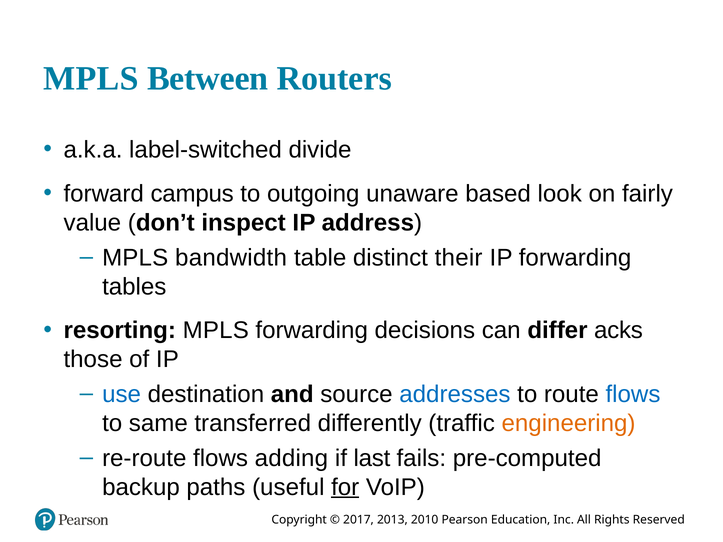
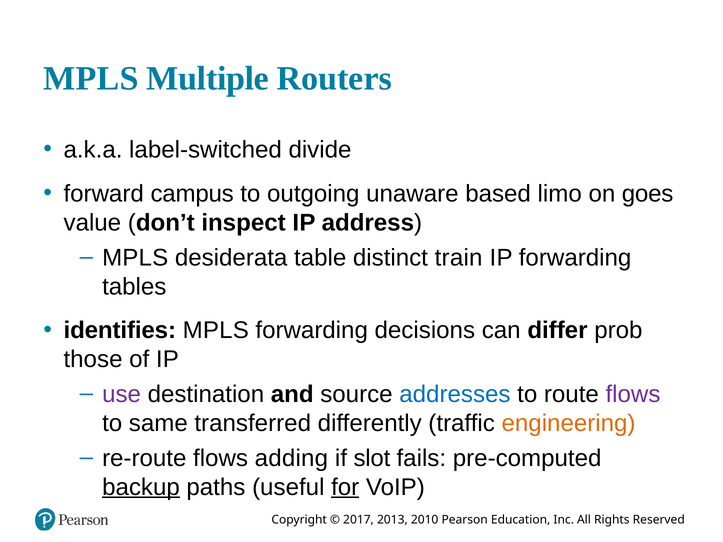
Between: Between -> Multiple (208, 78)
look: look -> limo (560, 194)
fairly: fairly -> goes (648, 194)
bandwidth: bandwidth -> desiderata (231, 258)
their: their -> train (459, 258)
resorting: resorting -> identifies (120, 331)
acks: acks -> prob (618, 331)
use colour: blue -> purple (122, 395)
flows colour: blue -> purple (633, 395)
last: last -> slot (372, 458)
backup underline: none -> present (141, 487)
